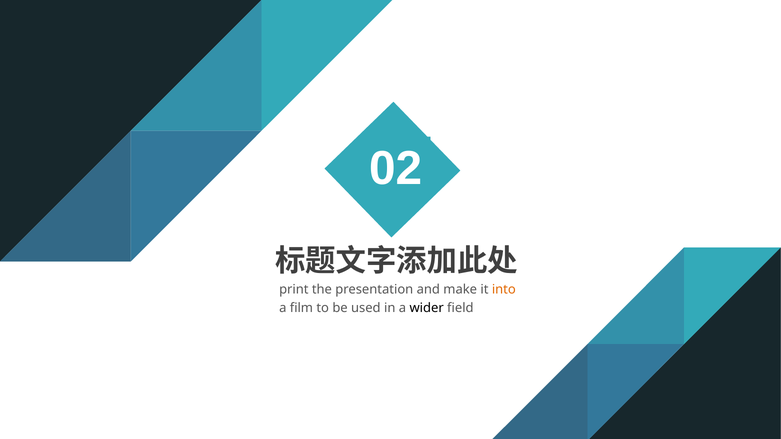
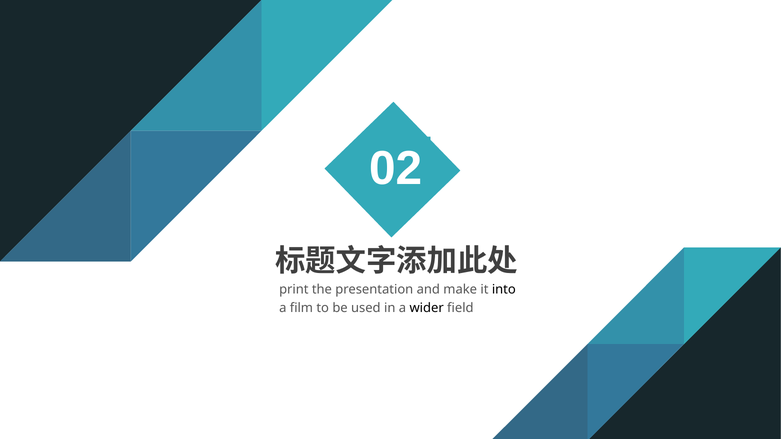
into colour: orange -> black (504, 290)
